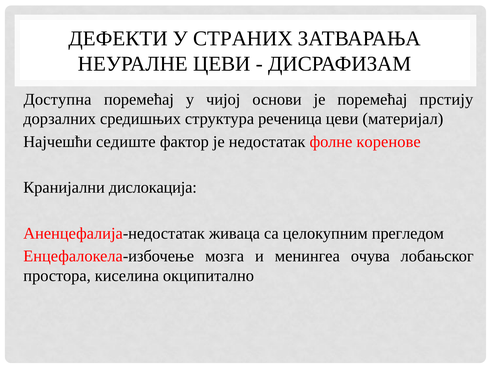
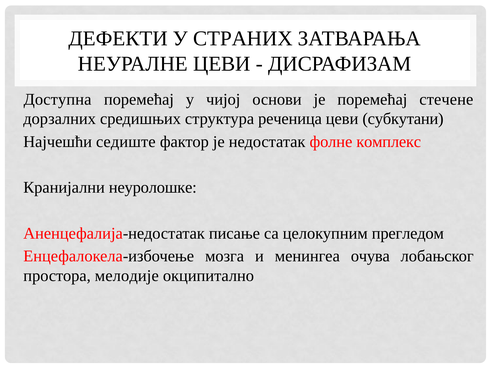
прстију: прстију -> стечене (446, 99)
материјал: материјал -> субкутани (403, 119)
коренове: коренове -> комплекс (389, 142)
дислокација: дислокација -> неуролошке (153, 188)
живаца: живаца -> писање (234, 234)
киселина: киселина -> мелодије (127, 276)
